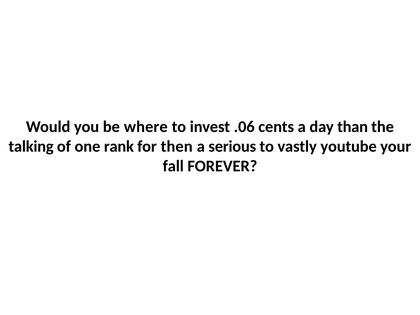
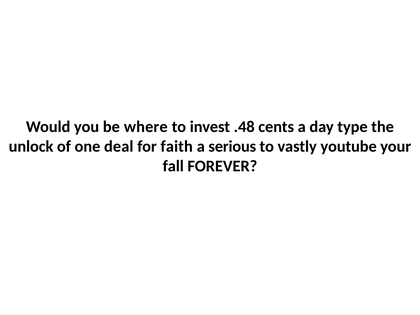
.06: .06 -> .48 (244, 127)
than: than -> type (353, 127)
talking: talking -> unlock (31, 146)
rank: rank -> deal (119, 146)
then: then -> faith (177, 146)
